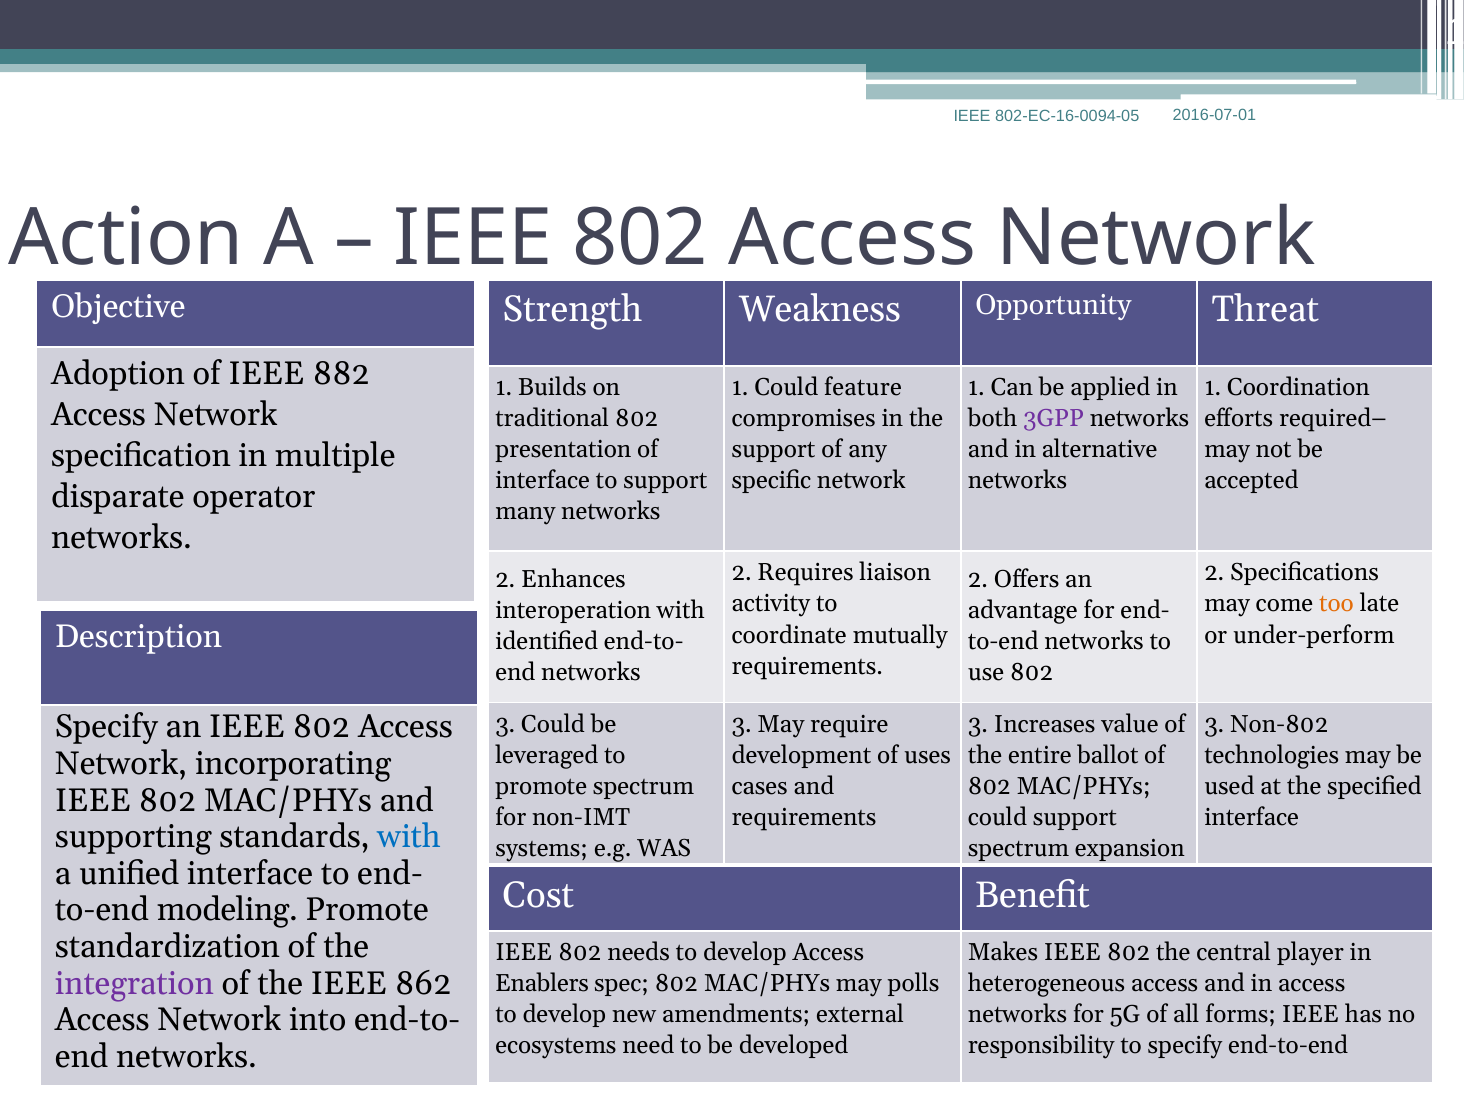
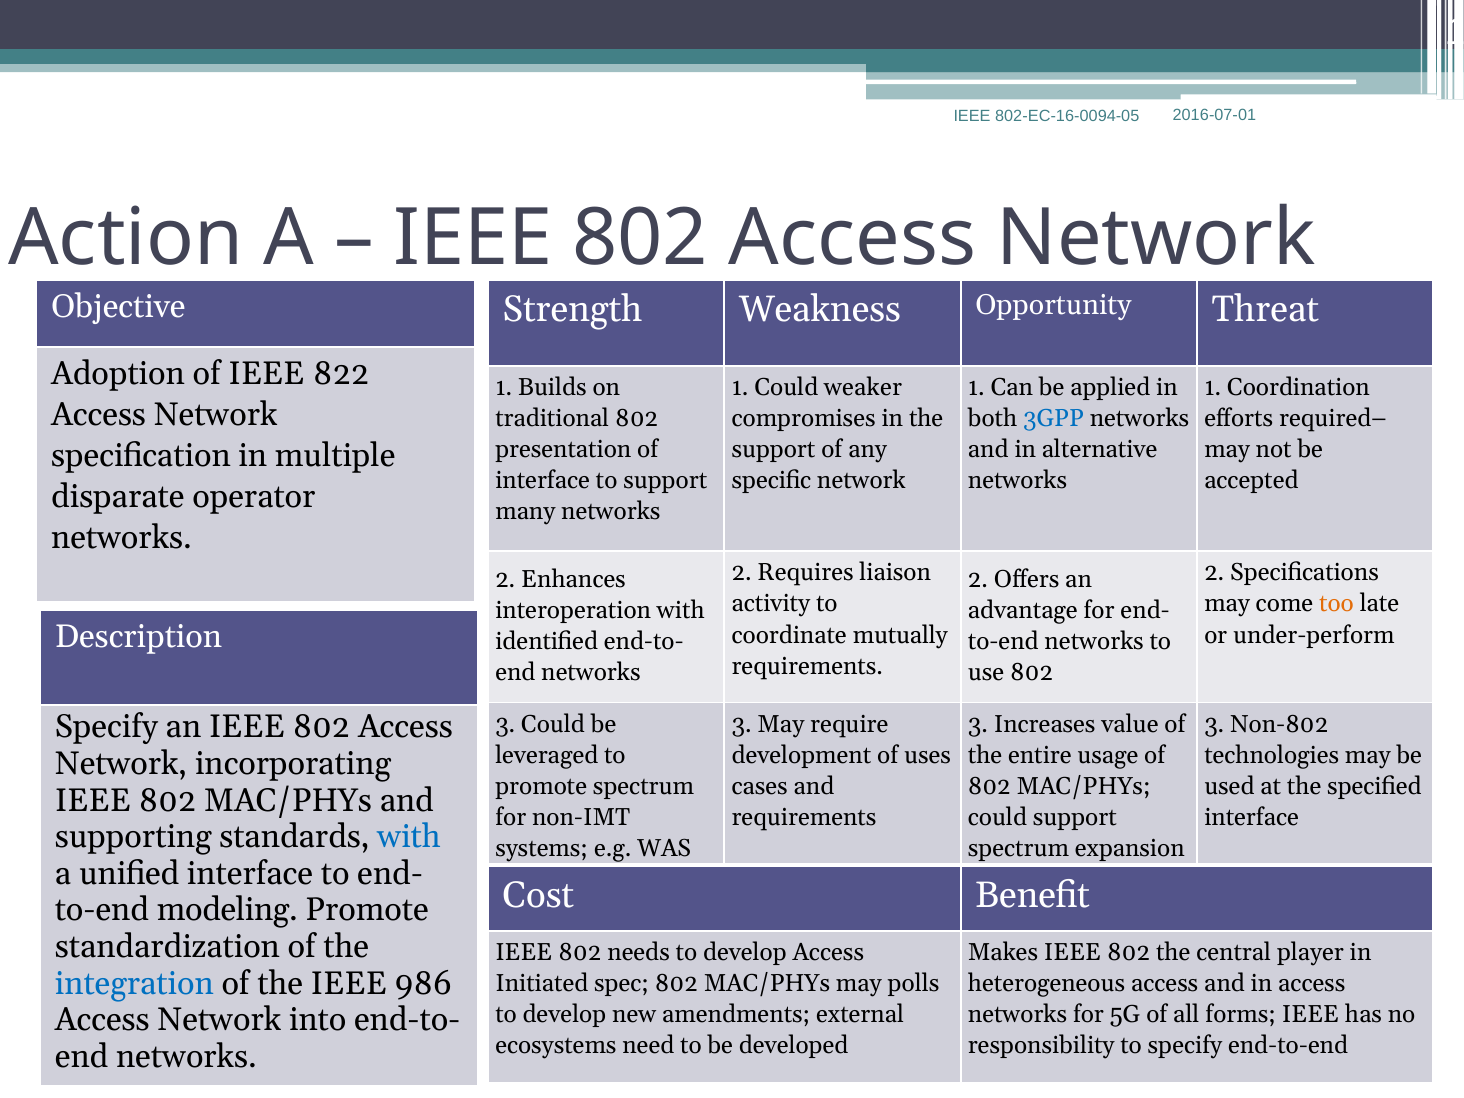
882: 882 -> 822 (341, 374)
feature: feature -> weaker (863, 388)
3GPP colour: purple -> blue (1054, 419)
ballot: ballot -> usage (1108, 755)
integration colour: purple -> blue (134, 983)
862: 862 -> 986 (423, 983)
Enablers: Enablers -> Initiated (542, 984)
